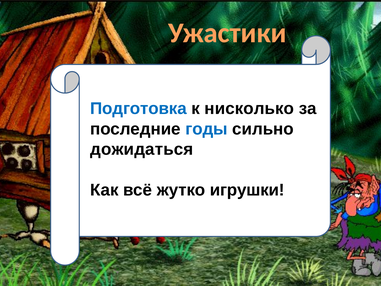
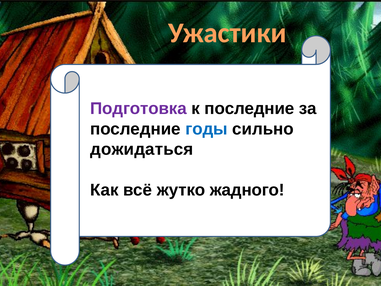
Подготовка colour: blue -> purple (138, 108)
к нисколько: нисколько -> последние (249, 108)
игрушки: игрушки -> жадного (247, 190)
